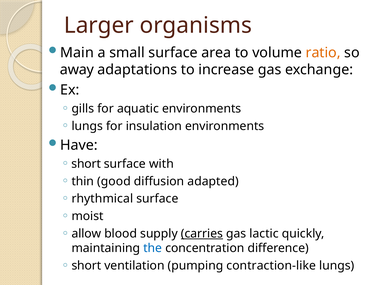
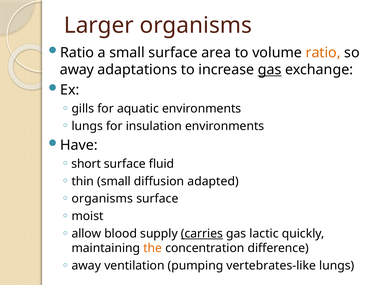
Main: Main -> Ratio (77, 53)
gas underline: none -> present (270, 70)
with: with -> fluid (162, 164)
thin good: good -> small (114, 181)
rhythmical: rhythmical -> organisms (102, 199)
the colour: blue -> orange (153, 248)
short: short -> away (86, 266)
contraction-like: contraction-like -> vertebrates-like (271, 266)
